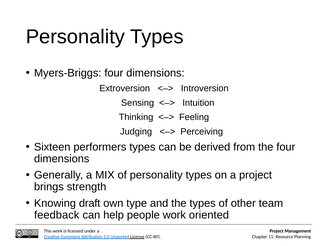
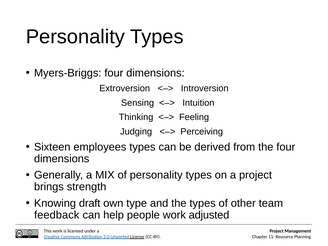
performers: performers -> employees (100, 147)
oriented: oriented -> adjusted (209, 215)
